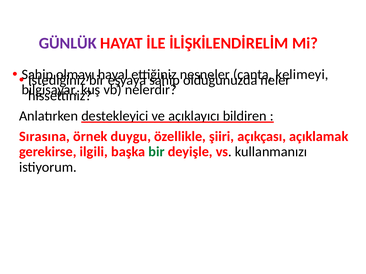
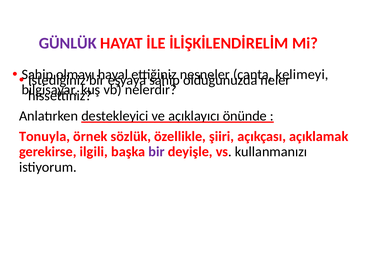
bildiren: bildiren -> önünde (245, 116)
Sırasına: Sırasına -> Tonuyla (44, 137)
duygu: duygu -> sözlük (131, 137)
bir colour: green -> purple (156, 152)
